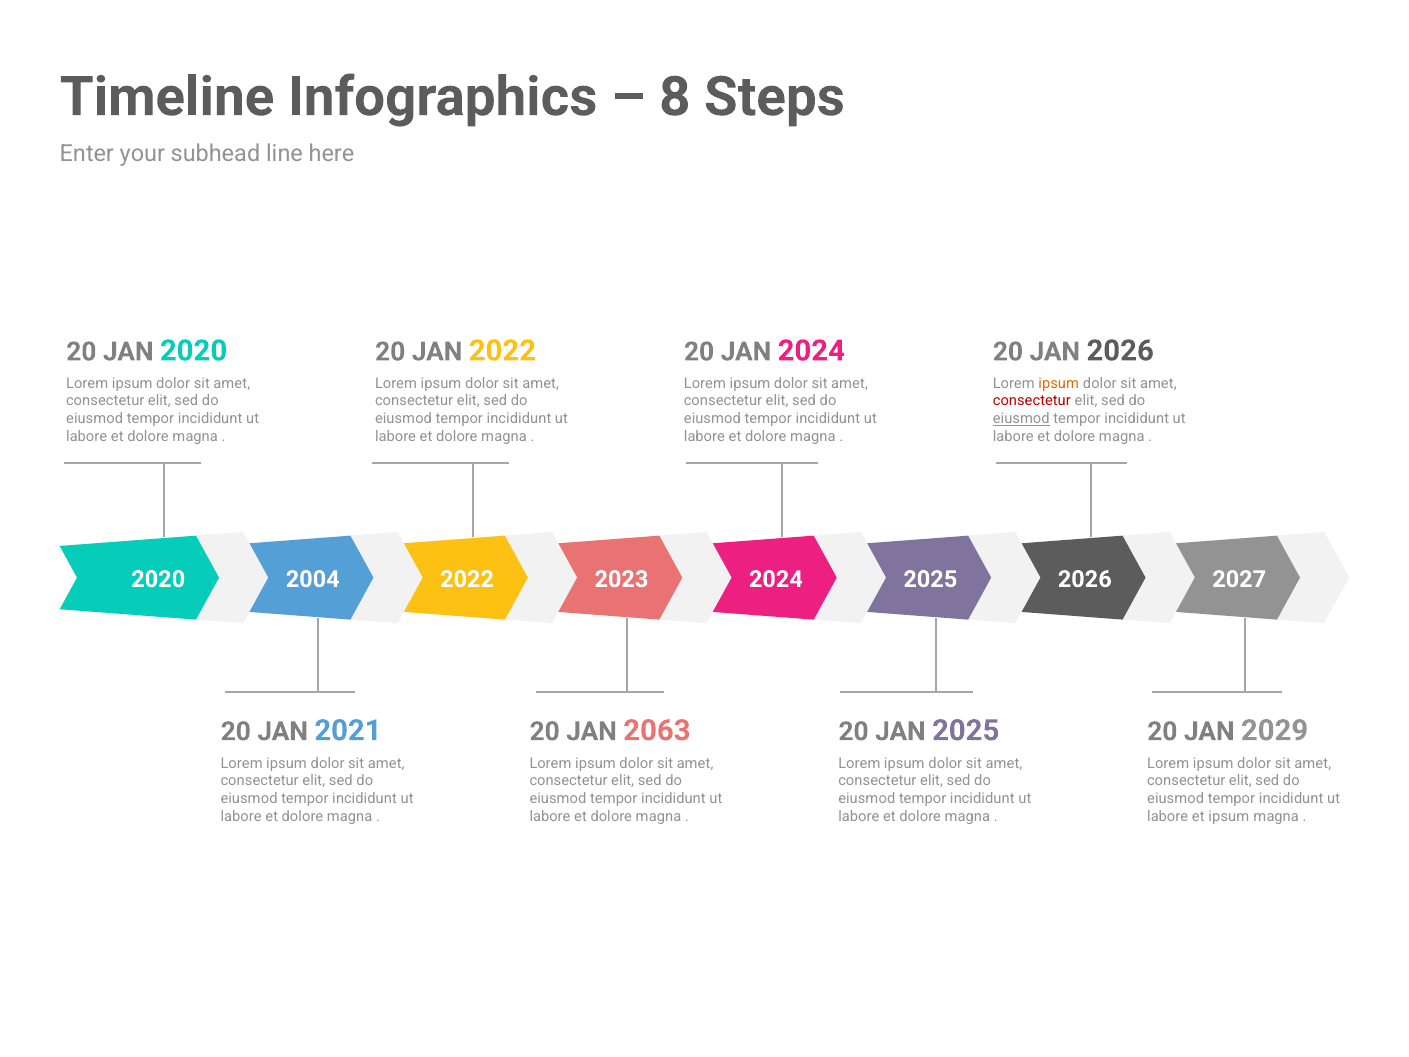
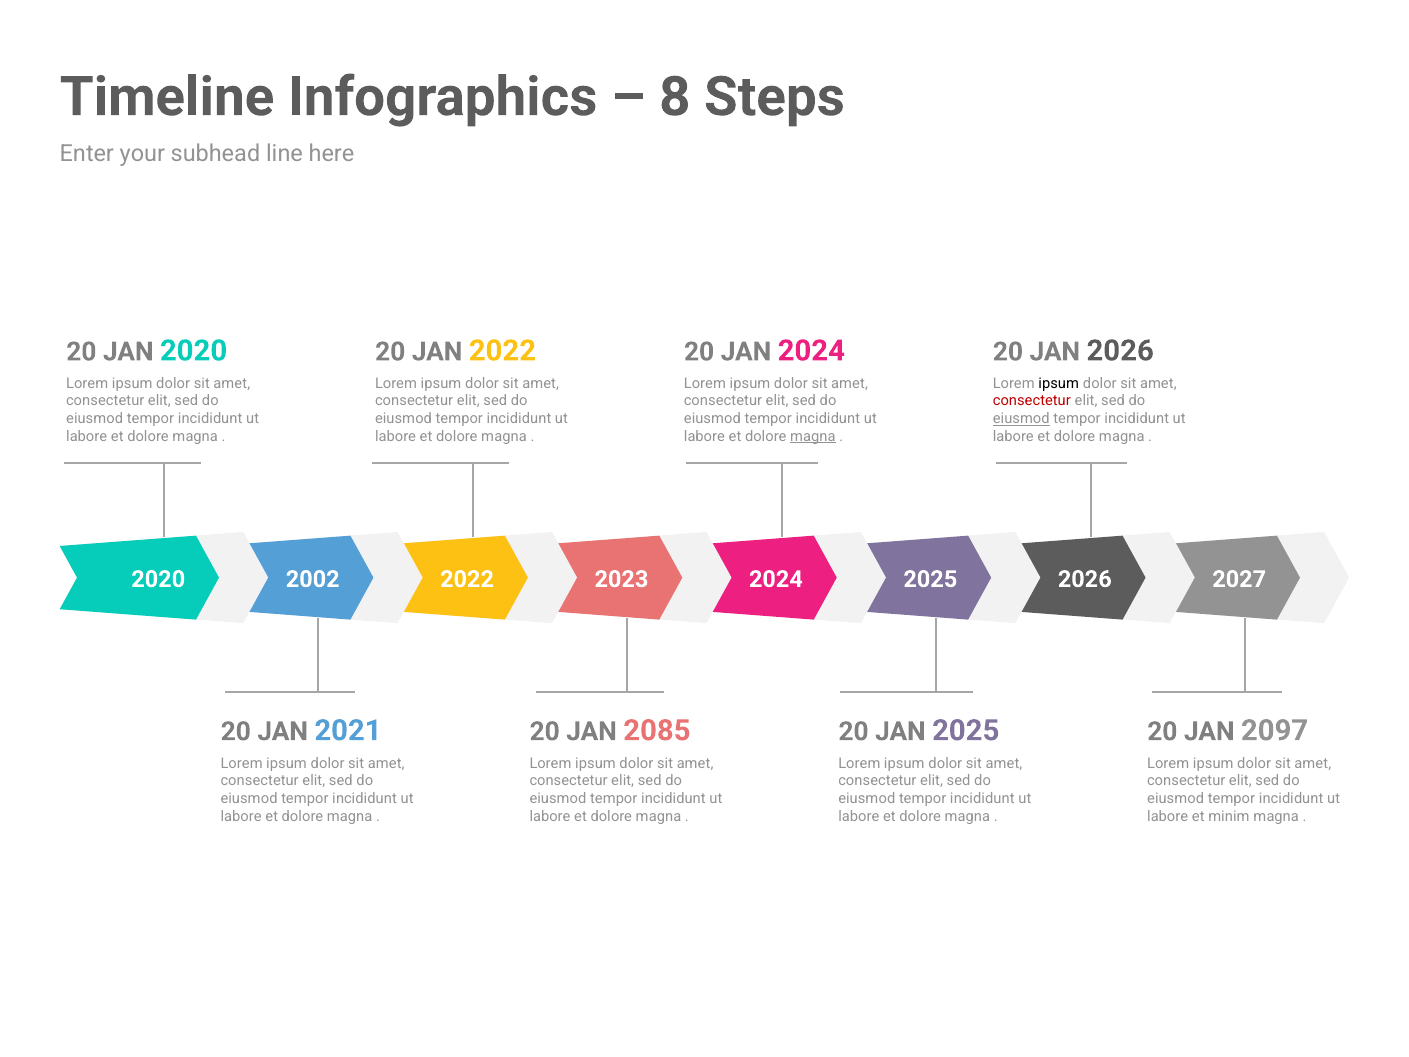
ipsum colour: orange -> black (1059, 383)
magna underline: none -> present (813, 436)
2004: 2004 -> 2002 (313, 579)
2063: 2063 -> 2085 (657, 730)
2029: 2029 -> 2097 (1275, 730)
et ipsum: ipsum -> minim (1229, 816)
